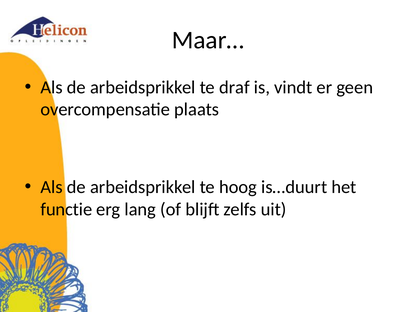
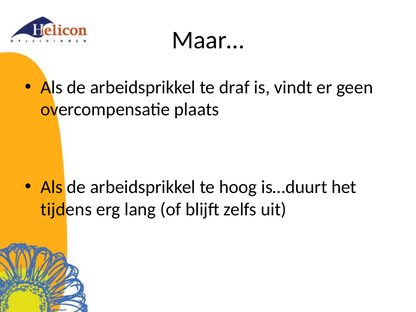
functie: functie -> tijdens (66, 209)
